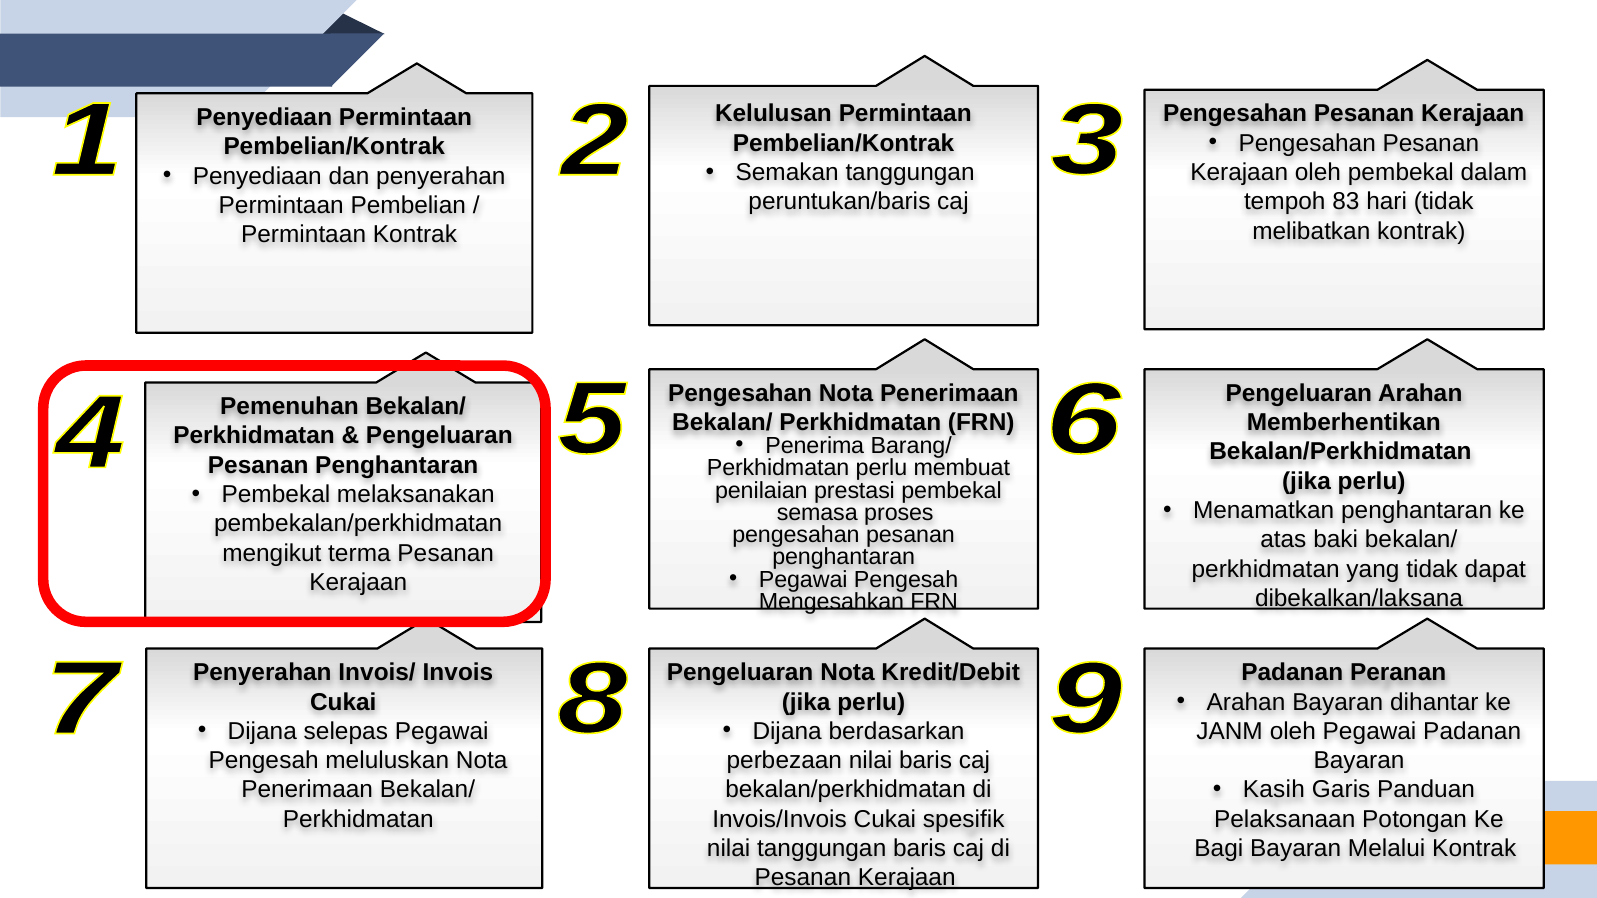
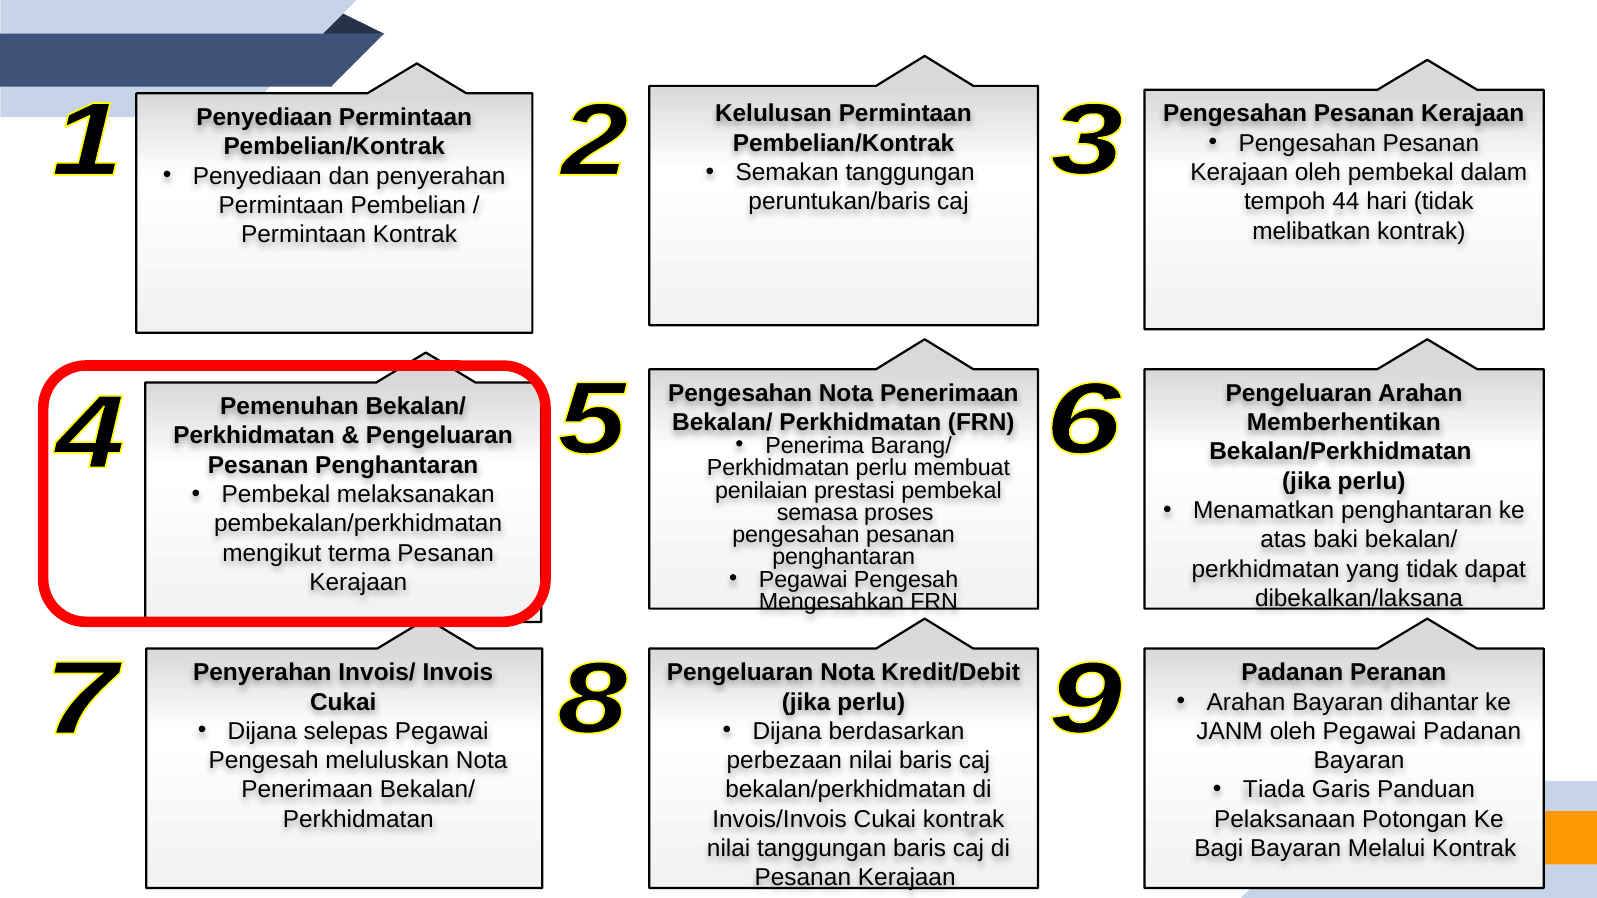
83: 83 -> 44 (1346, 202)
Kasih: Kasih -> Tiada (1274, 790)
Cukai spesifik: spesifik -> kontrak (964, 819)
